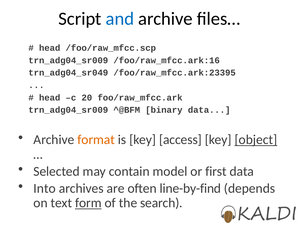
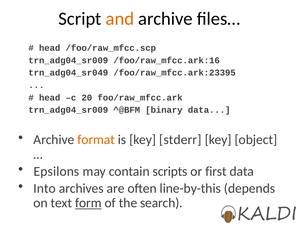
and colour: blue -> orange (120, 19)
access: access -> stderr (180, 140)
object underline: present -> none (256, 140)
Selected: Selected -> Epsilons (56, 171)
model: model -> scripts (170, 171)
line-by-find: line-by-find -> line-by-this (190, 188)
